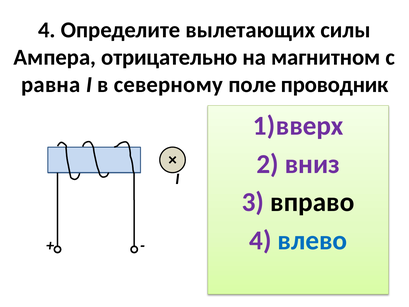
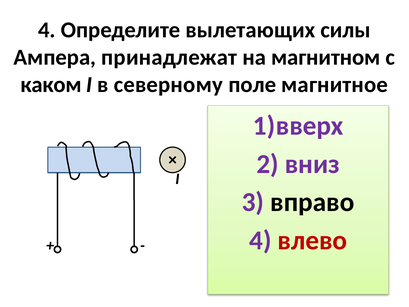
отрицательно: отрицательно -> принадлежат (169, 57)
равна: равна -> каком (51, 85)
проводник: проводник -> магнитное (335, 85)
влево colour: blue -> red (312, 240)
